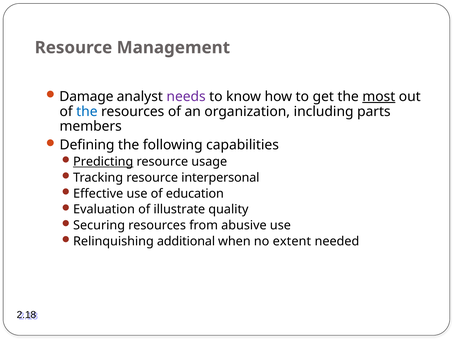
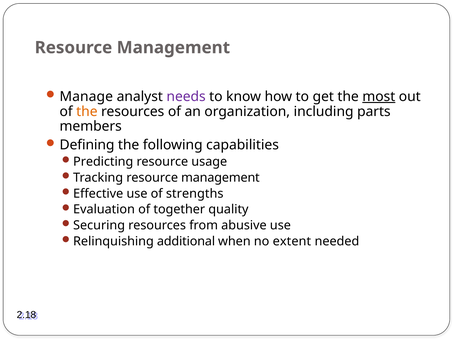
Damage: Damage -> Manage (86, 96)
the colour: blue -> orange (87, 111)
Predicting underline: present -> none (103, 162)
Tracking resource interpersonal: interpersonal -> management (220, 177)
education: education -> strengths (195, 193)
illustrate: illustrate -> together (179, 209)
